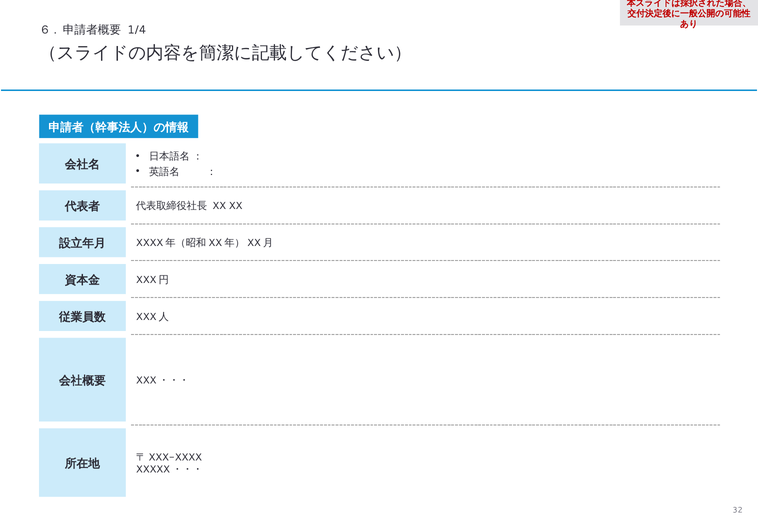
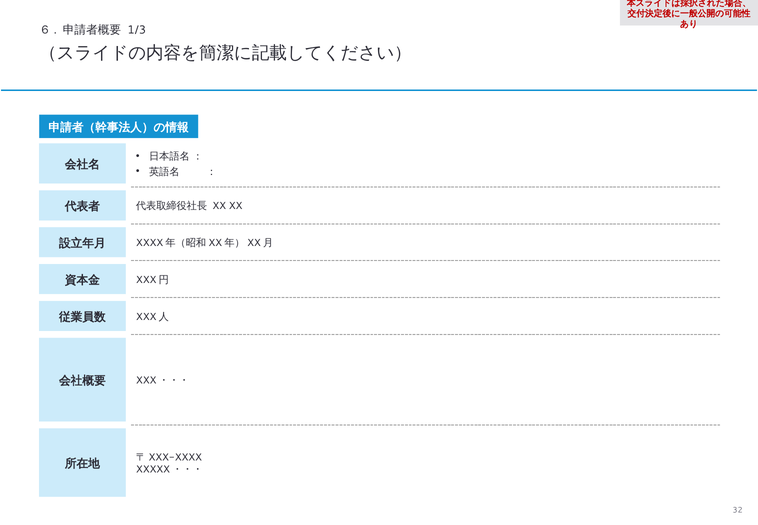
1/4: 1/4 -> 1/3 (137, 30)
